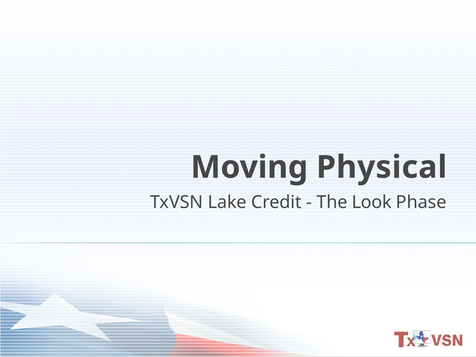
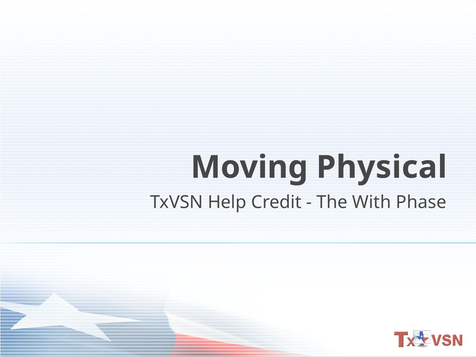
Lake: Lake -> Help (227, 202)
Look: Look -> With (372, 202)
